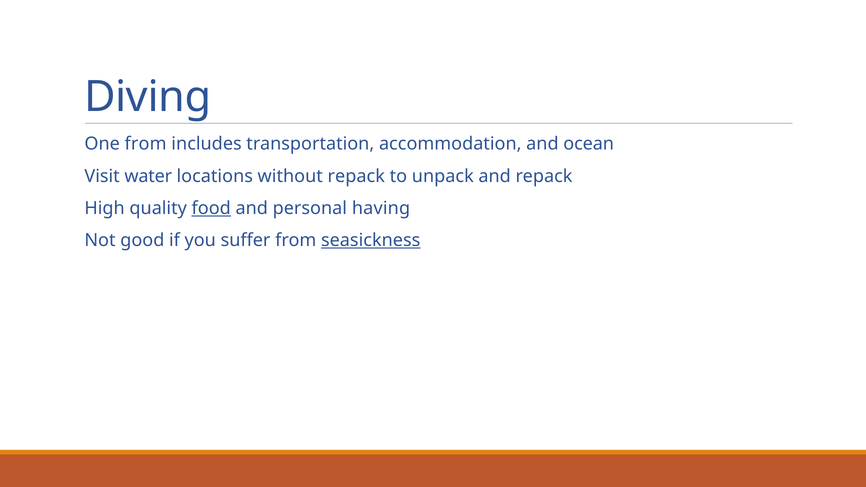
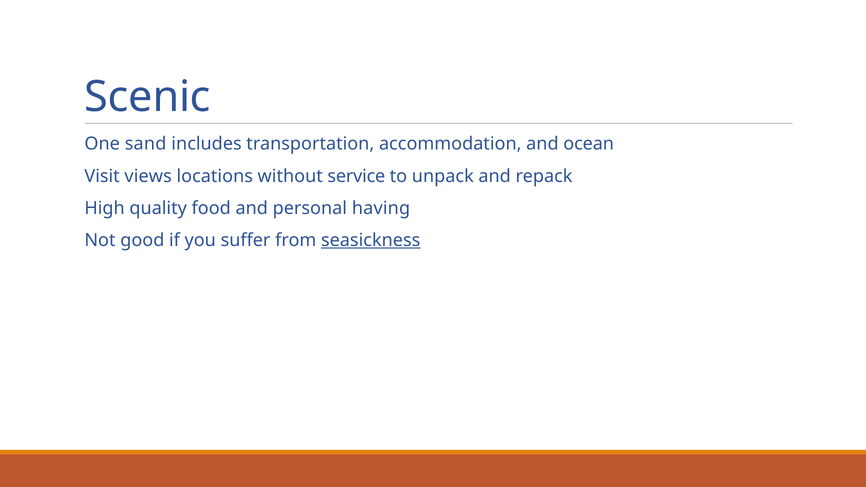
Diving: Diving -> Scenic (148, 97)
One from: from -> sand (146, 144)
water: water -> views (148, 176)
without repack: repack -> service (356, 176)
food underline: present -> none (211, 208)
